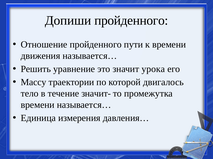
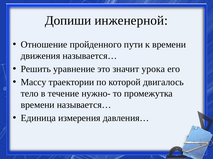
Допиши пройденного: пройденного -> инженерной (131, 21)
значит-: значит- -> нужно- (96, 94)
